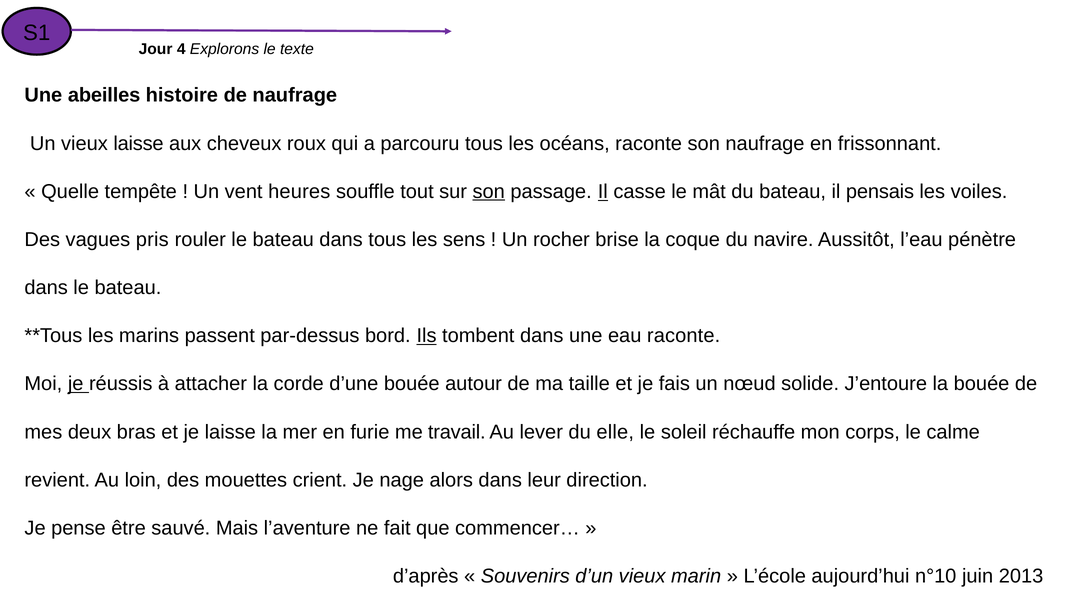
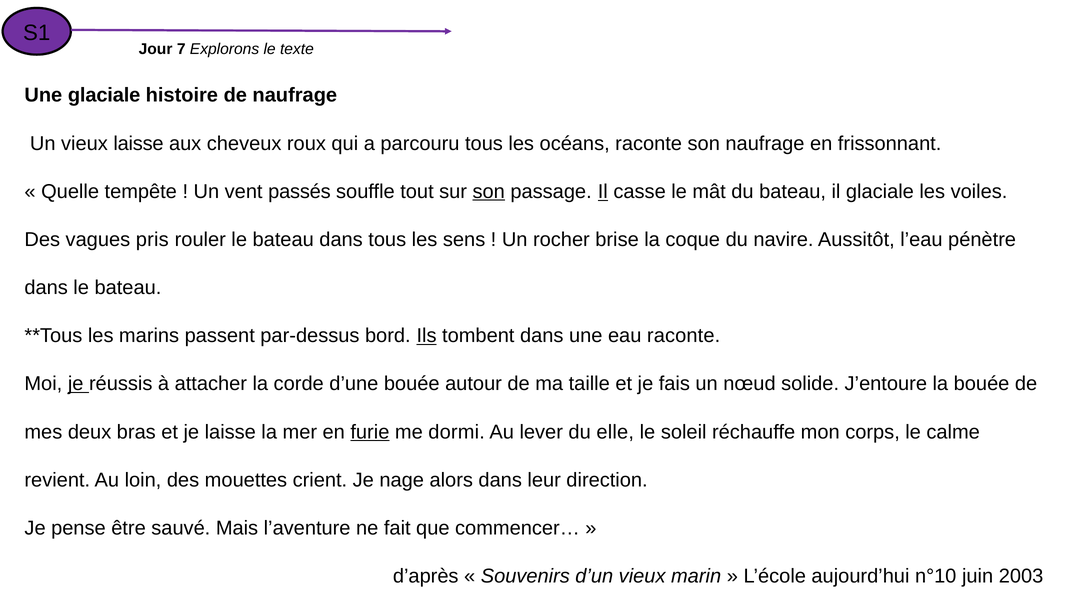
4: 4 -> 7 (181, 49)
Une abeilles: abeilles -> glaciale (104, 95)
heures: heures -> passés (299, 192)
il pensais: pensais -> glaciale (880, 192)
furie underline: none -> present (370, 432)
travail: travail -> dormi (457, 432)
2013: 2013 -> 2003 (1021, 576)
